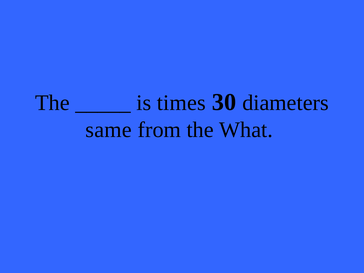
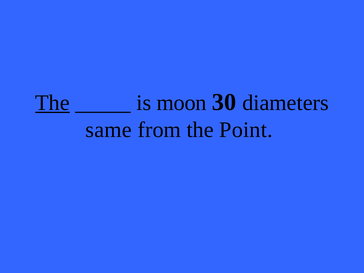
The underline: none -> present (52, 103)
times: times -> moon (182, 103)
What: What -> Point (246, 130)
